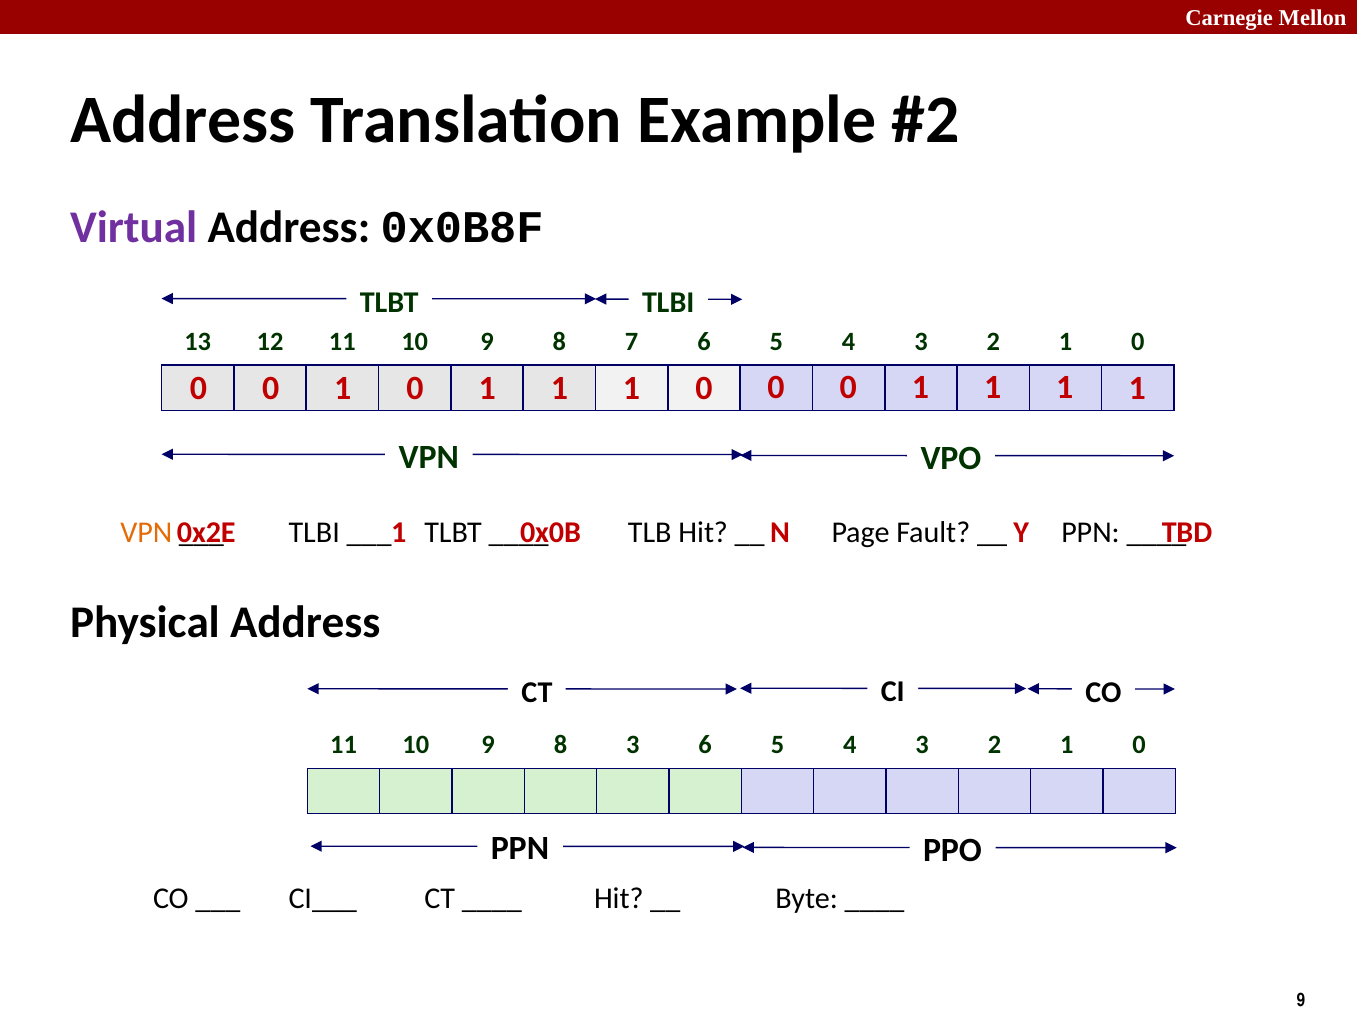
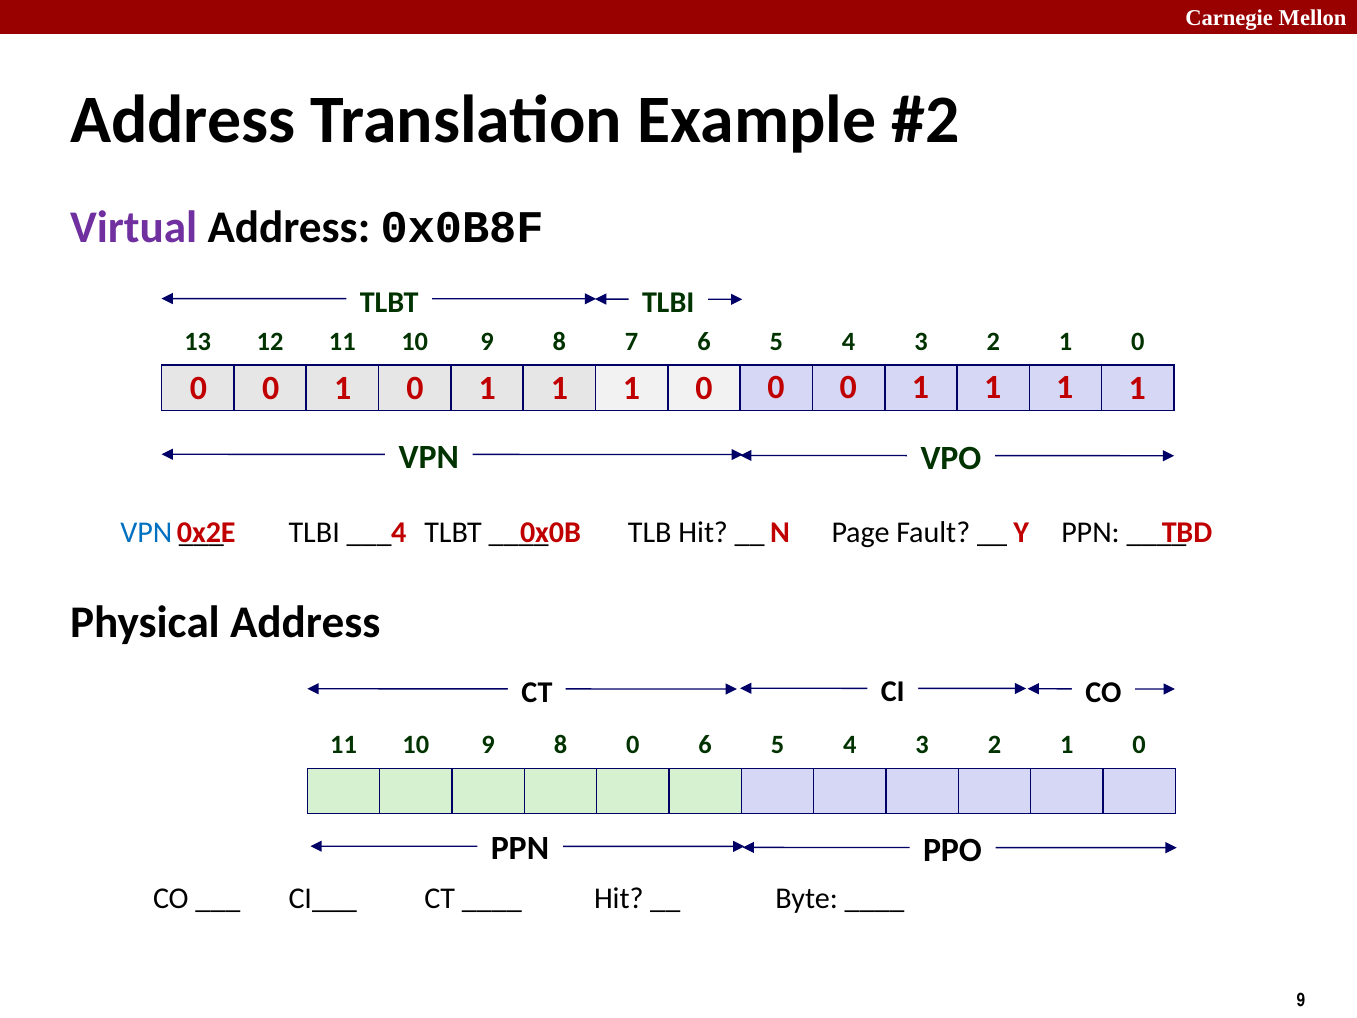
VPN colour: orange -> blue (146, 532)
1: 1 -> 4 (399, 533)
8 3: 3 -> 0 (633, 745)
